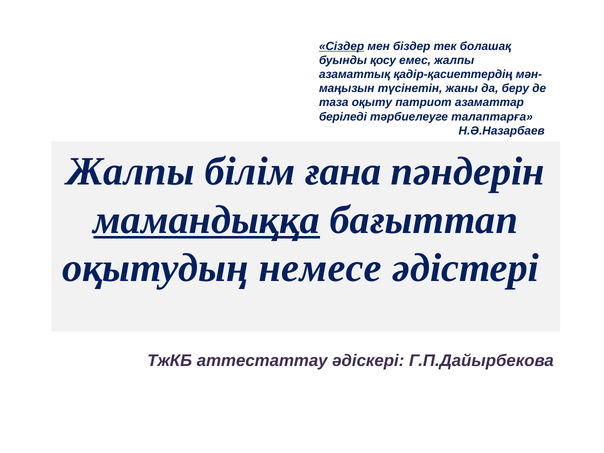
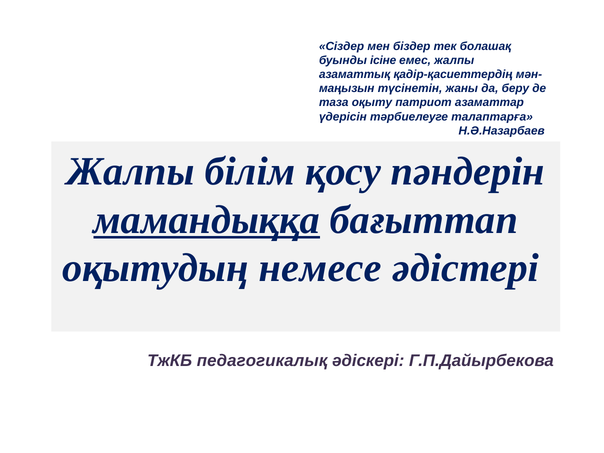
Сіздер underline: present -> none (342, 46)
қосу: қосу -> ісіне (383, 60)
беріледі: беріледі -> үдерісін (343, 117)
ғана: ғана -> қосу (343, 171)
аттестаттау: аттестаттау -> педагогикалық (262, 361)
